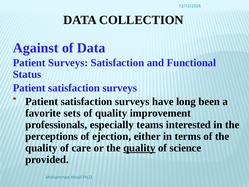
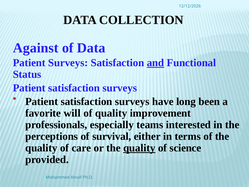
and underline: none -> present (155, 63)
sets: sets -> will (72, 113)
ejection: ejection -> survival (112, 136)
